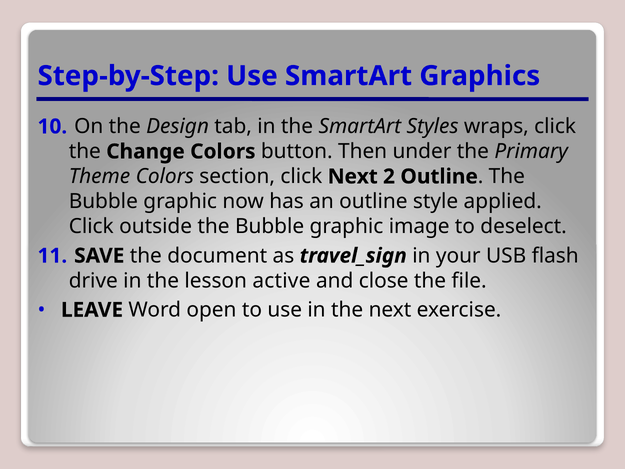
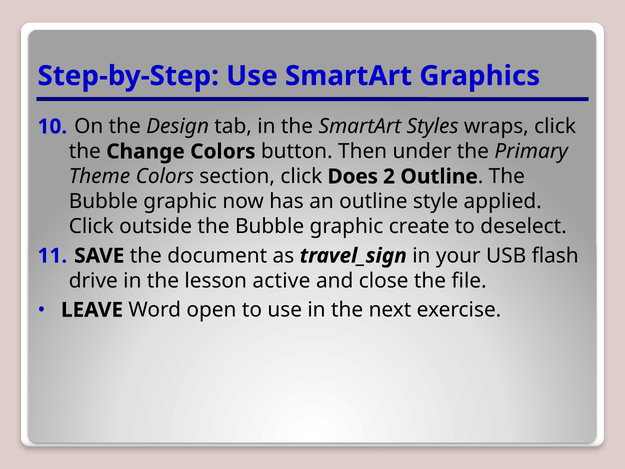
click Next: Next -> Does (353, 176)
image: image -> create (419, 226)
